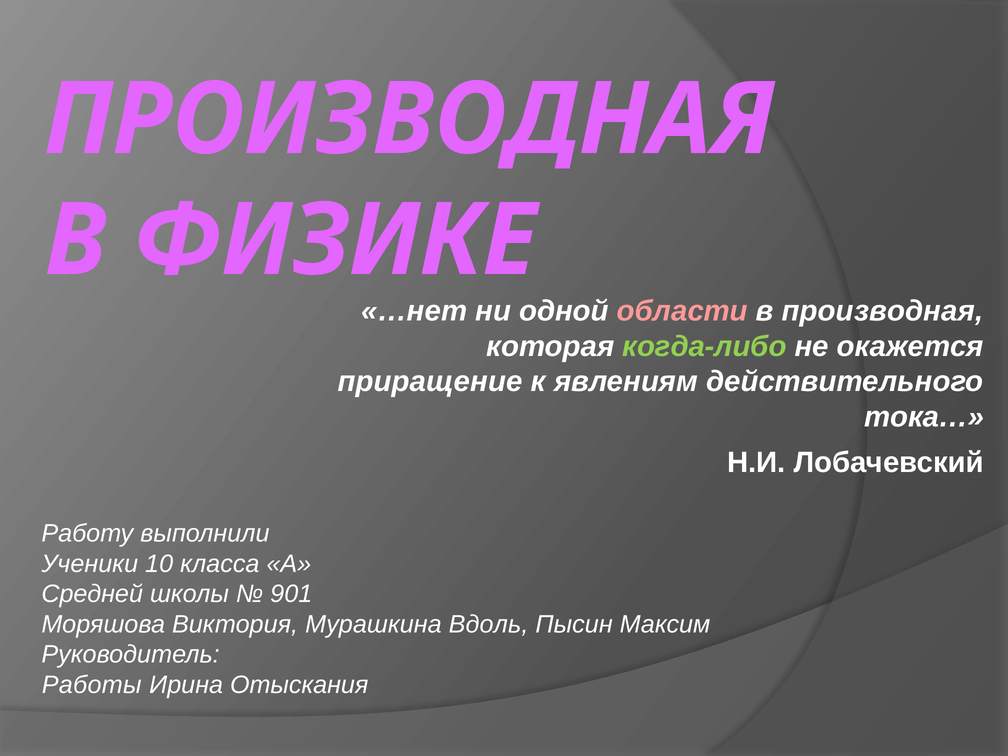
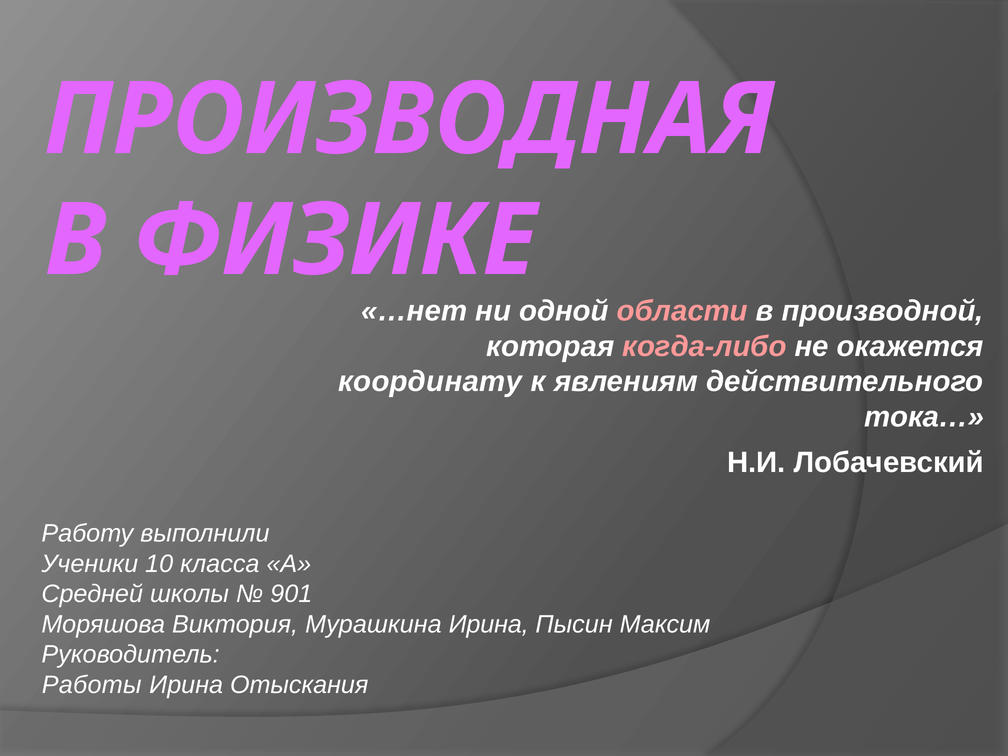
в производная: производная -> производной (883, 311)
когда-либо colour: light green -> pink (704, 346)
приращение: приращение -> координату (430, 382)
Мурашкина Вдоль: Вдоль -> Ирина (489, 624)
